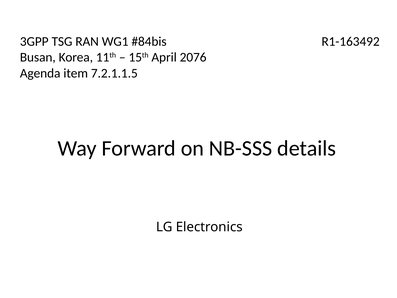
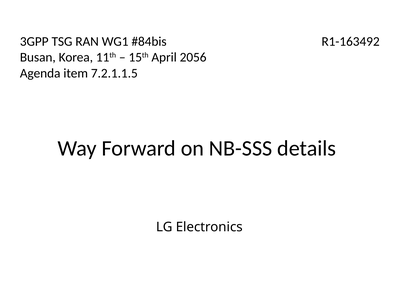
2076: 2076 -> 2056 (193, 57)
